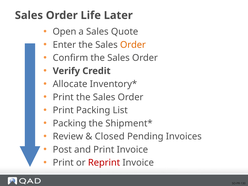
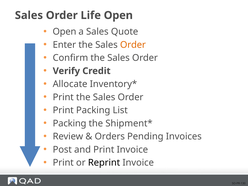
Life Later: Later -> Open (118, 15)
Closed: Closed -> Orders (110, 136)
Reprint colour: red -> black (104, 163)
